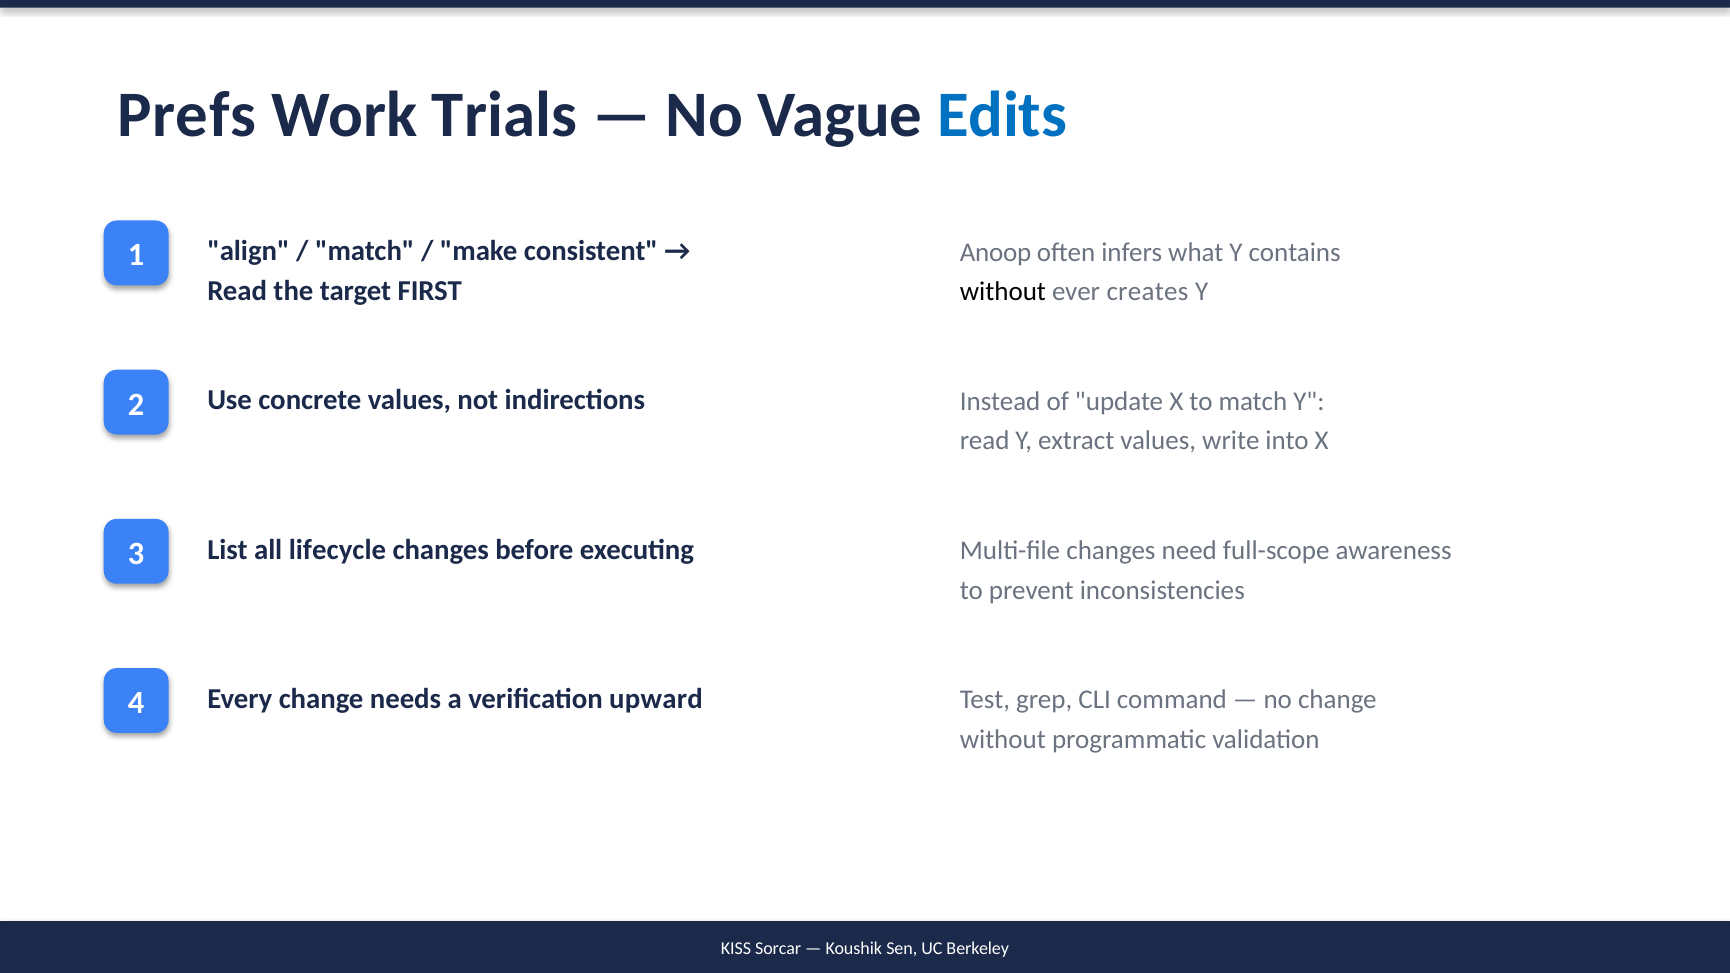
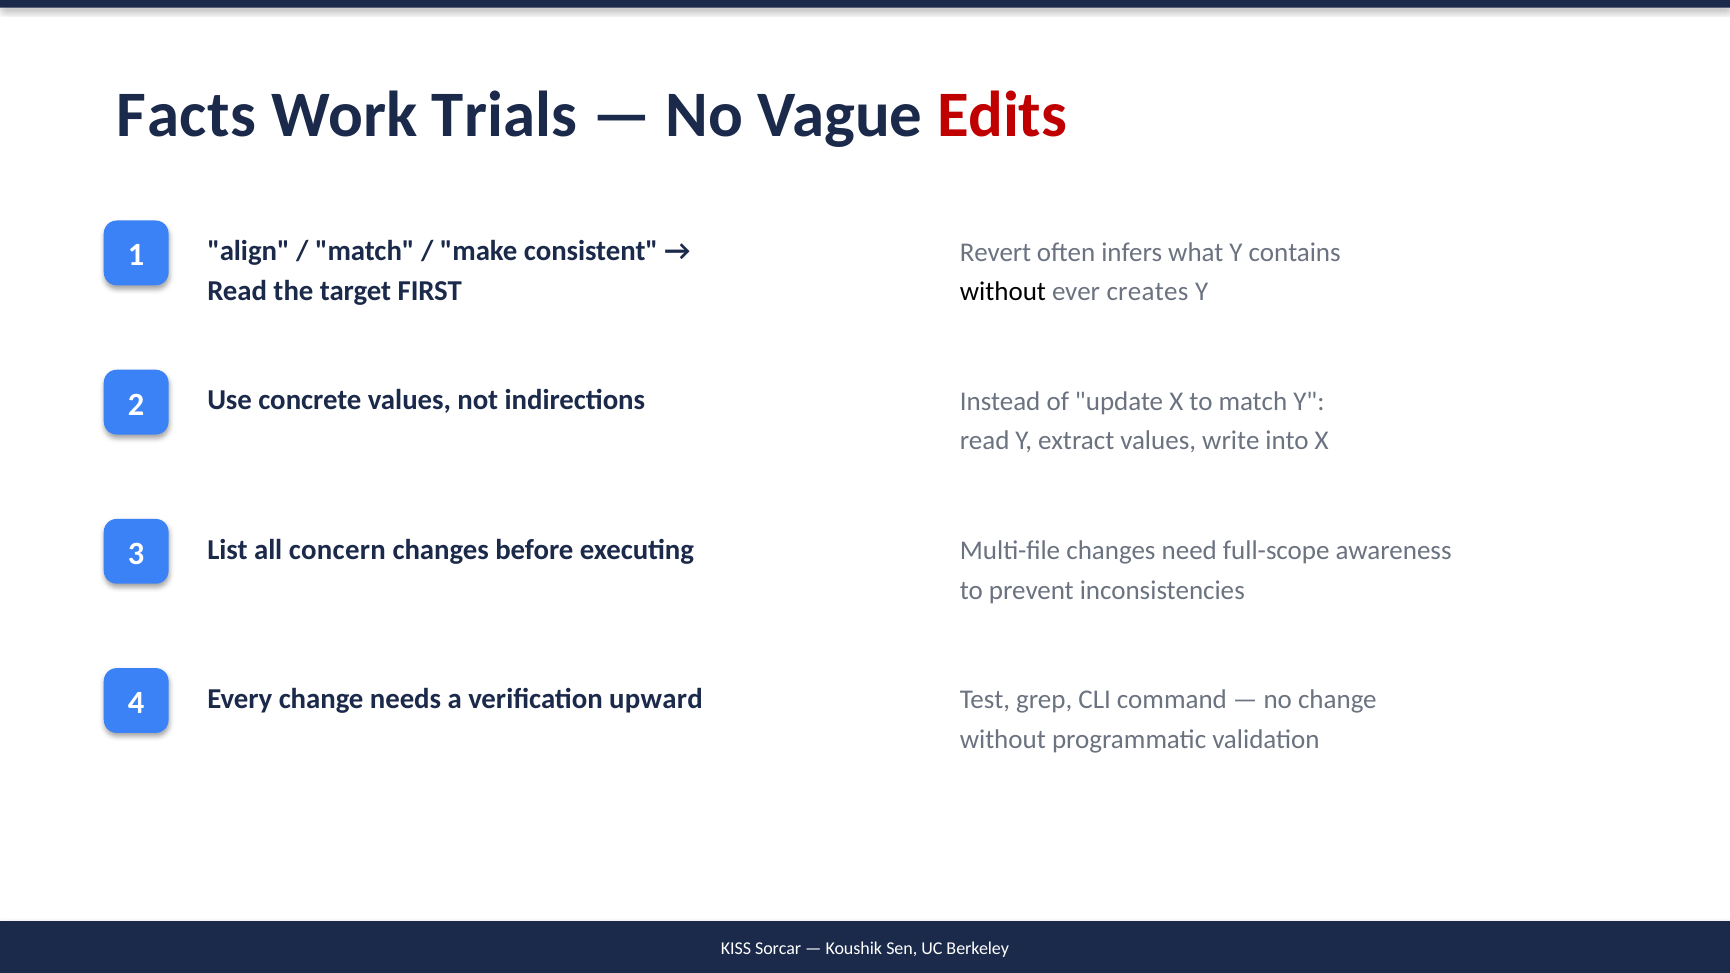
Prefs: Prefs -> Facts (187, 115)
Edits colour: blue -> red (1002, 115)
Anoop: Anoop -> Revert (995, 252)
lifecycle: lifecycle -> concern (337, 550)
